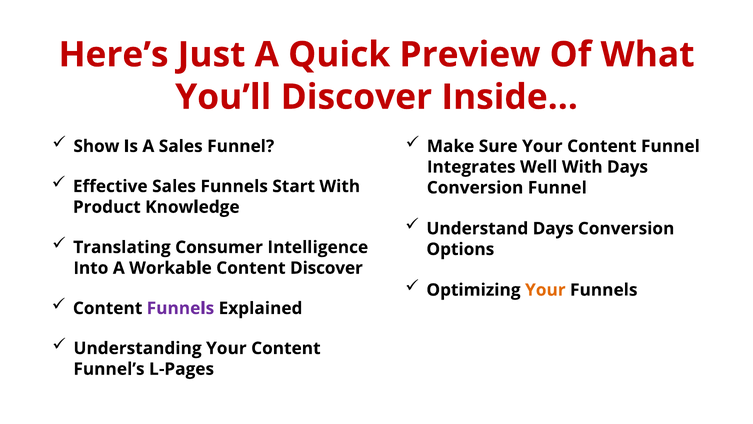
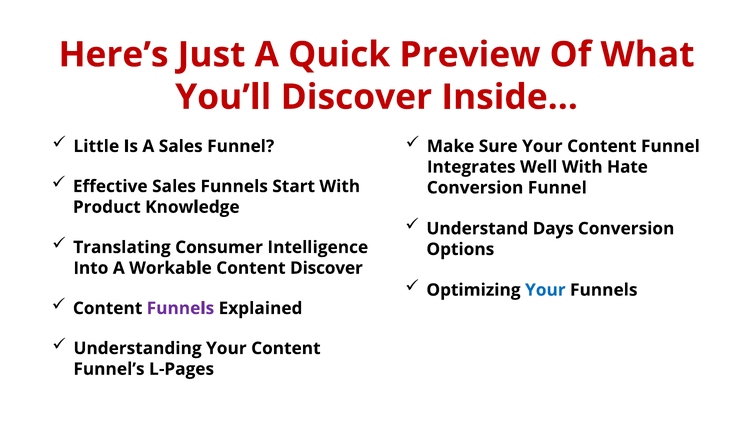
Show: Show -> Little (96, 146)
With Days: Days -> Hate (627, 167)
Your colour: orange -> blue (545, 290)
